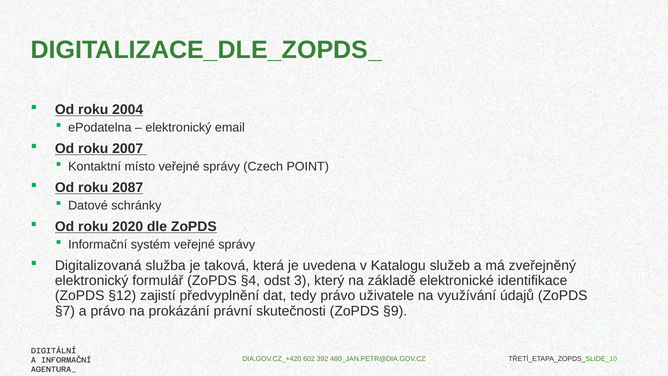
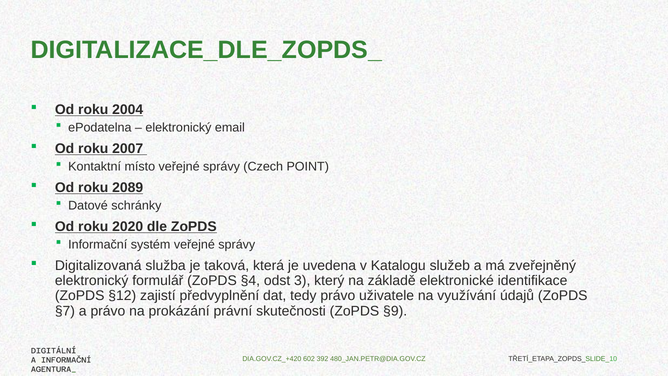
2087: 2087 -> 2089 (128, 188)
